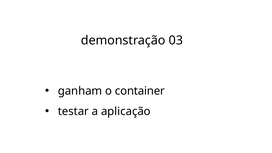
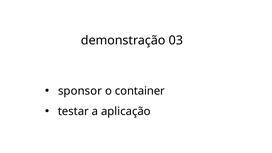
ganham: ganham -> sponsor (80, 91)
